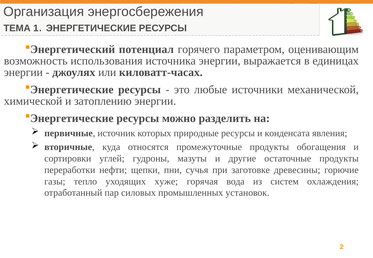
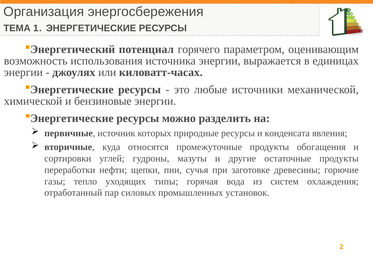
затоплению: затоплению -> бензиновые (103, 101)
хуже: хуже -> типы (166, 182)
